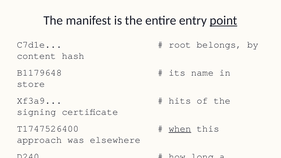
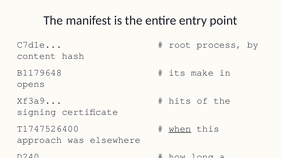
point underline: present -> none (224, 20)
belongs: belongs -> process (219, 45)
its name: name -> make (202, 73)
store: store -> opens (31, 84)
